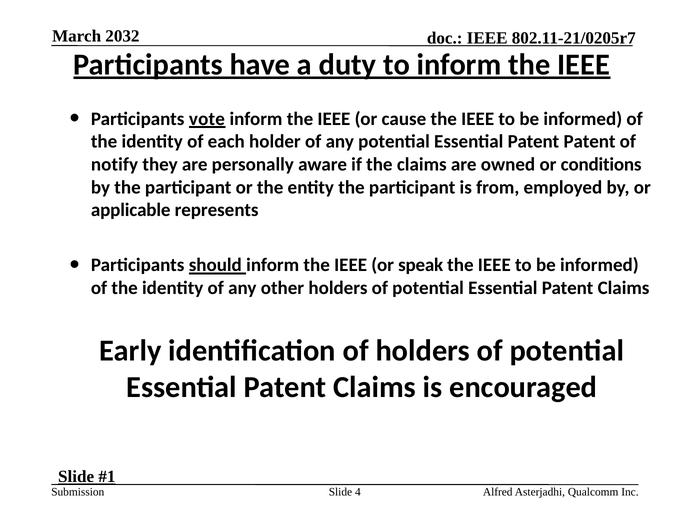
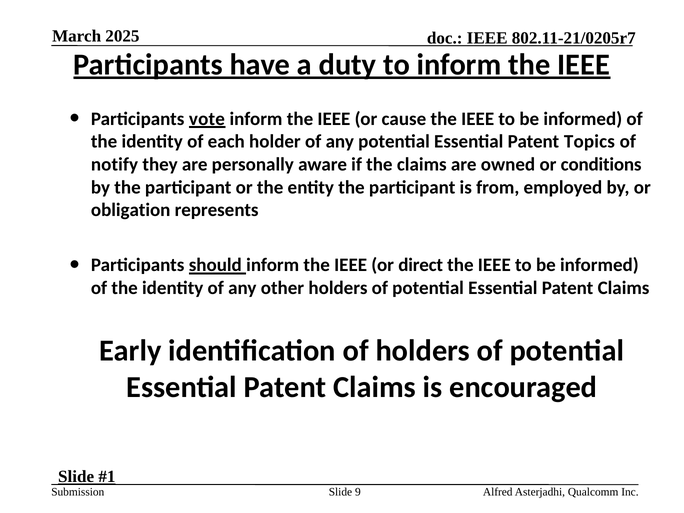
2032: 2032 -> 2025 (122, 36)
Patent Patent: Patent -> Topics (589, 142)
applicable: applicable -> obligation (131, 210)
speak: speak -> direct (421, 265)
4: 4 -> 9 (358, 492)
